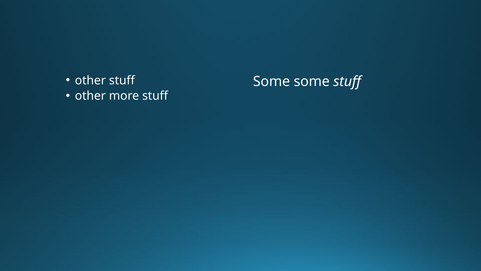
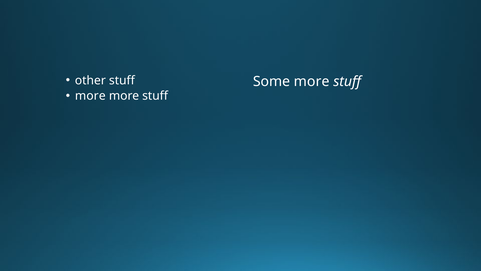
Some some: some -> more (312, 81)
other: other -> more (90, 96)
